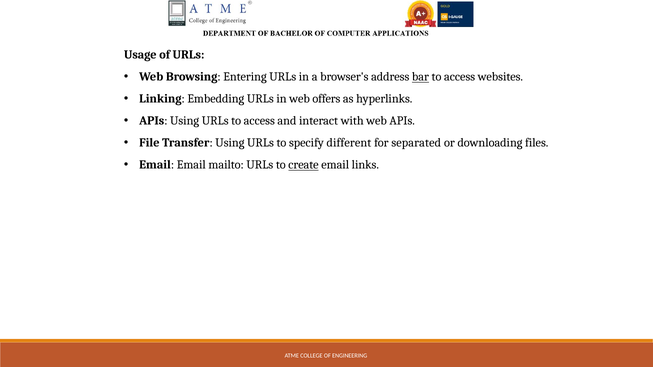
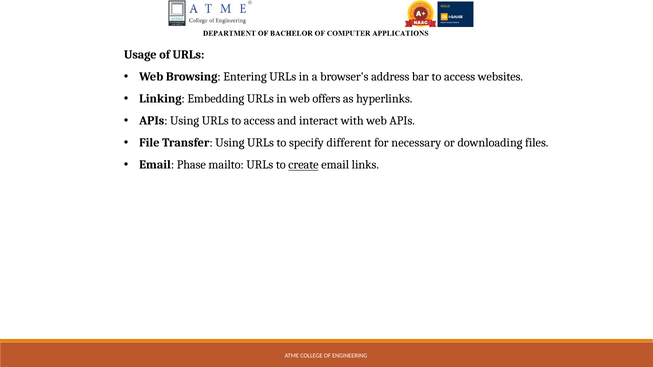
bar underline: present -> none (420, 77)
separated: separated -> necessary (416, 143)
Email Email: Email -> Phase (191, 165)
